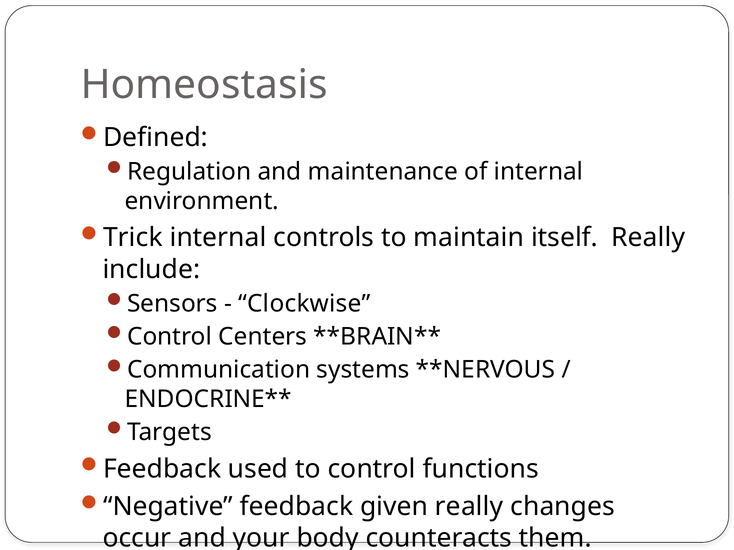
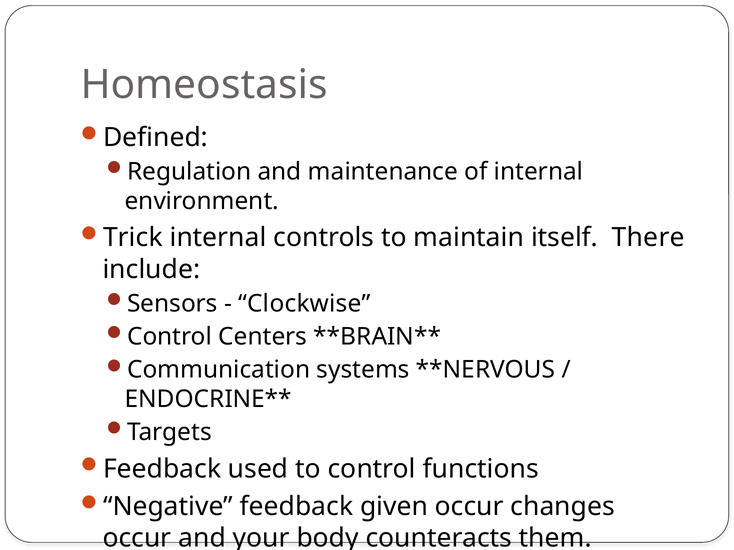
itself Really: Really -> There (648, 238)
given really: really -> occur (469, 507)
